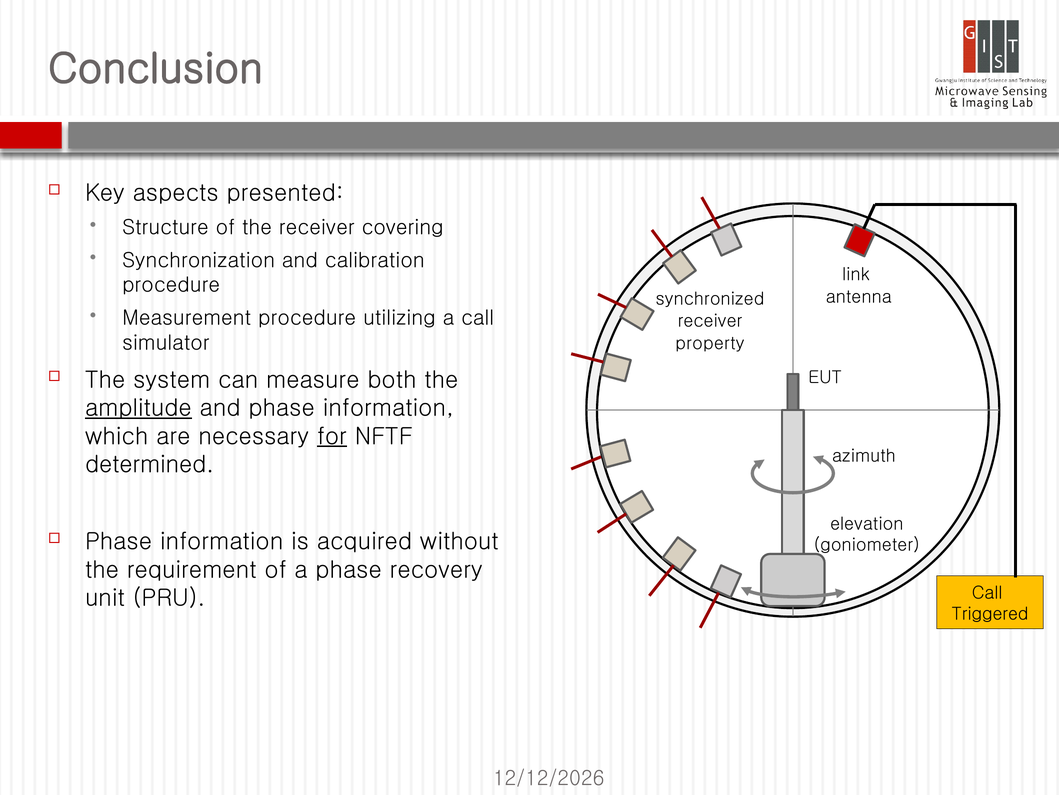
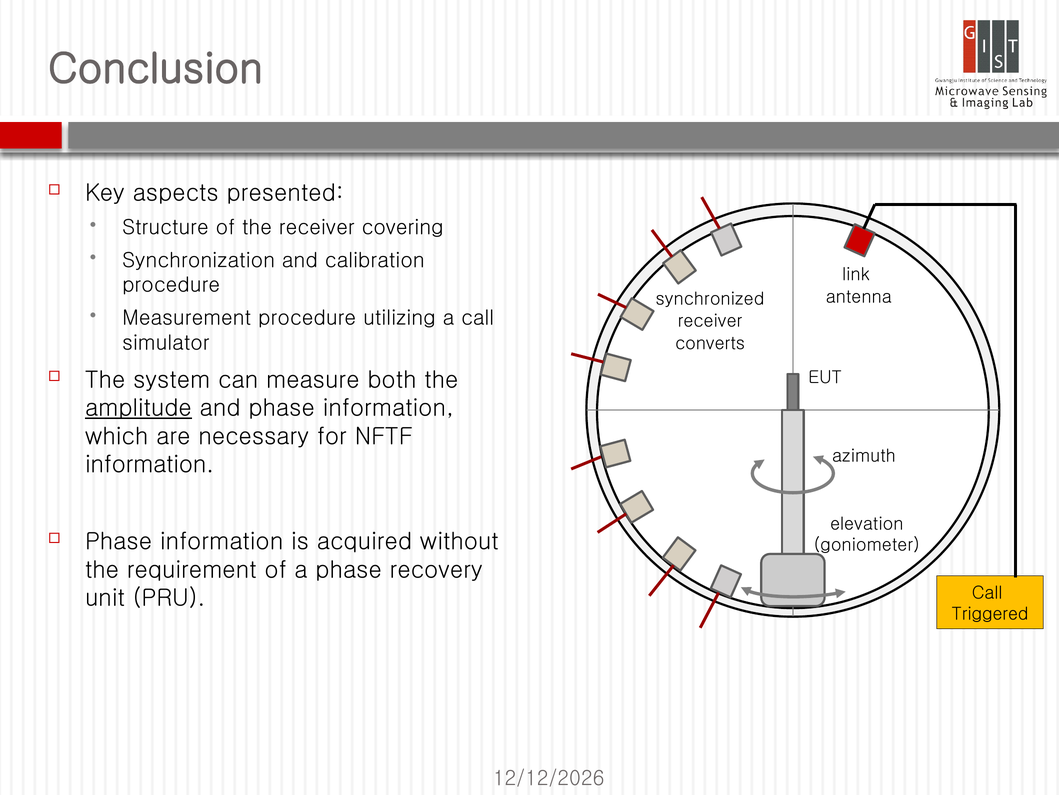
property: property -> converts (710, 343)
for underline: present -> none (332, 436)
determined: determined -> information (150, 464)
